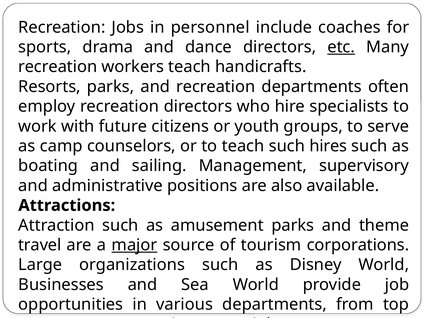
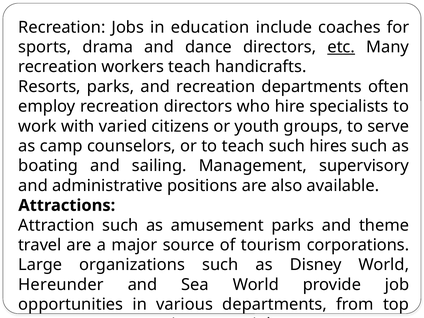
personnel: personnel -> education (210, 27)
future: future -> varied (123, 126)
major underline: present -> none (134, 245)
Businesses: Businesses -> Hereunder (61, 285)
